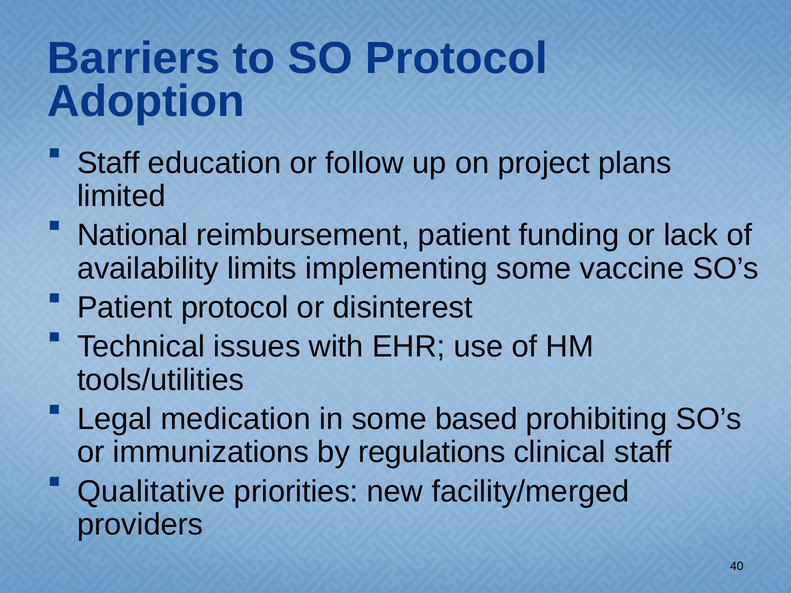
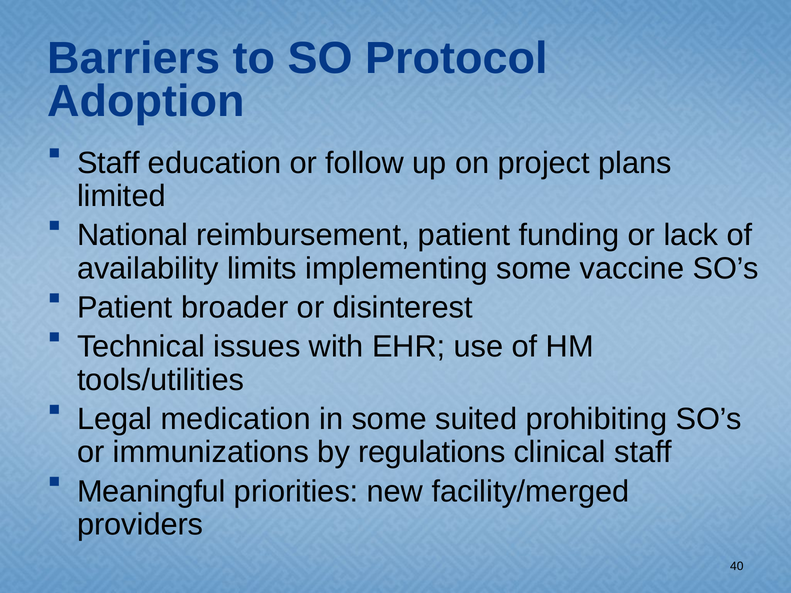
Patient protocol: protocol -> broader (235, 308)
based: based -> suited (476, 419)
Qualitative: Qualitative -> Meaningful (151, 492)
